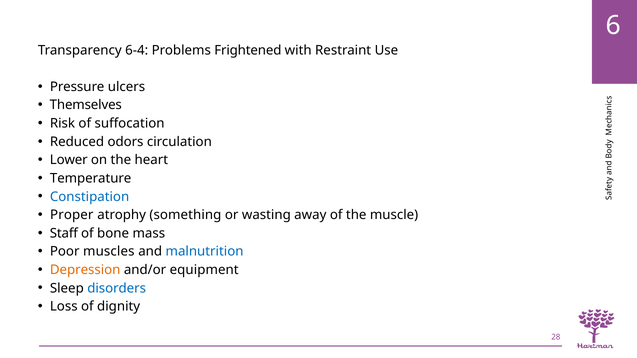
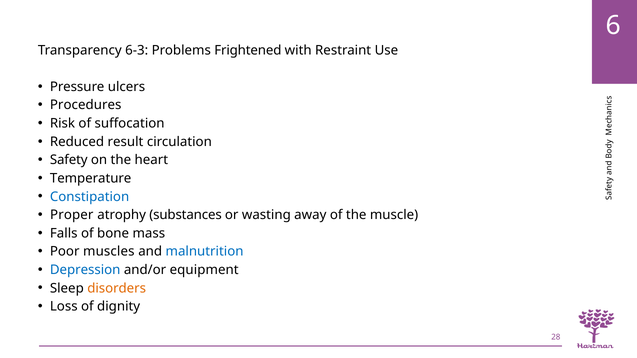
6-4: 6-4 -> 6-3 (137, 50)
Themselves: Themselves -> Procedures (86, 105)
odors: odors -> result (125, 142)
Lower: Lower -> Safety (69, 160)
something: something -> substances (186, 215)
Staff: Staff -> Falls (64, 233)
Depression colour: orange -> blue (85, 270)
disorders colour: blue -> orange (117, 288)
